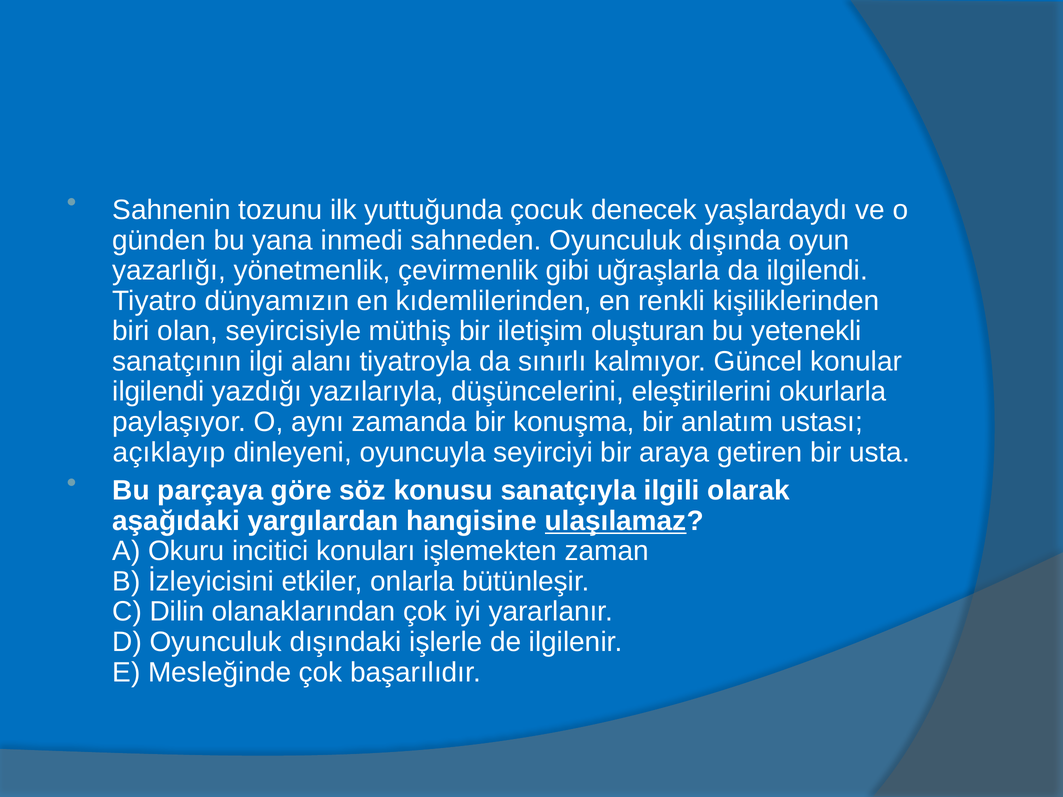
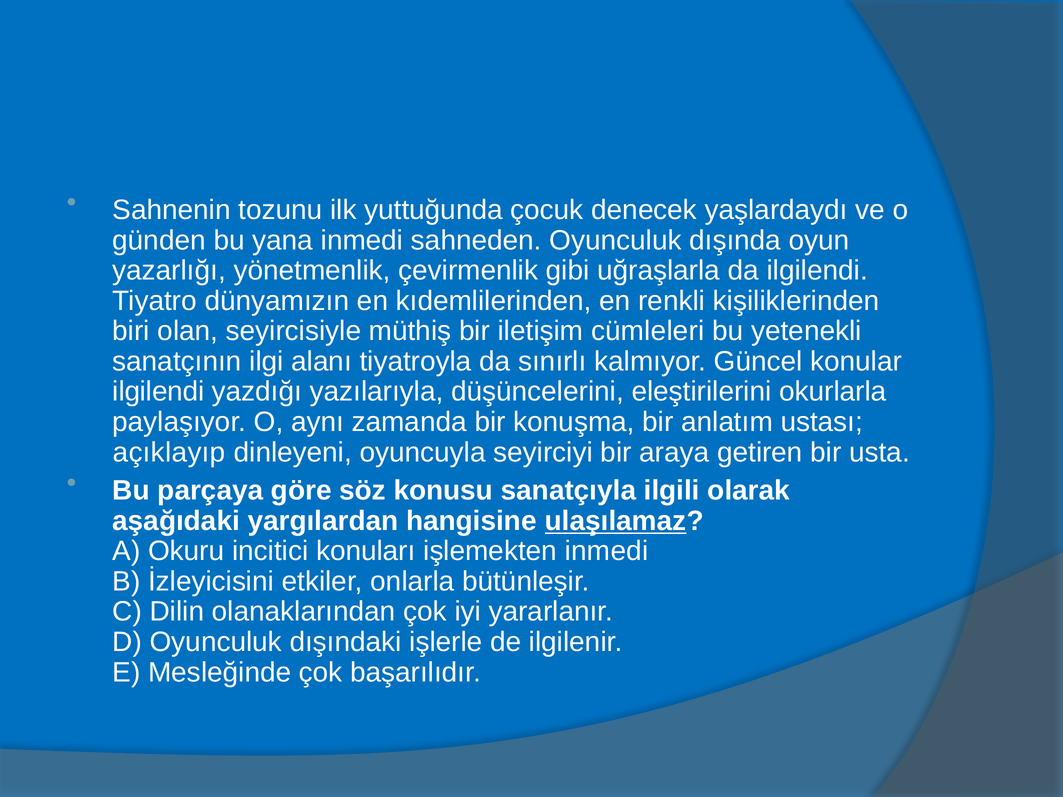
oluşturan: oluşturan -> cümleleri (648, 331)
işlemekten zaman: zaman -> inmedi (607, 551)
